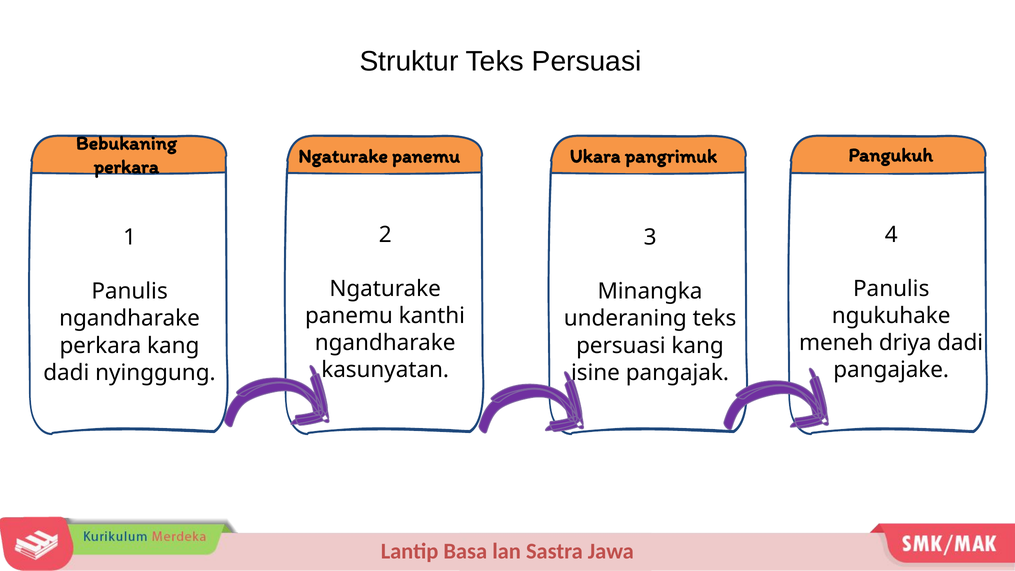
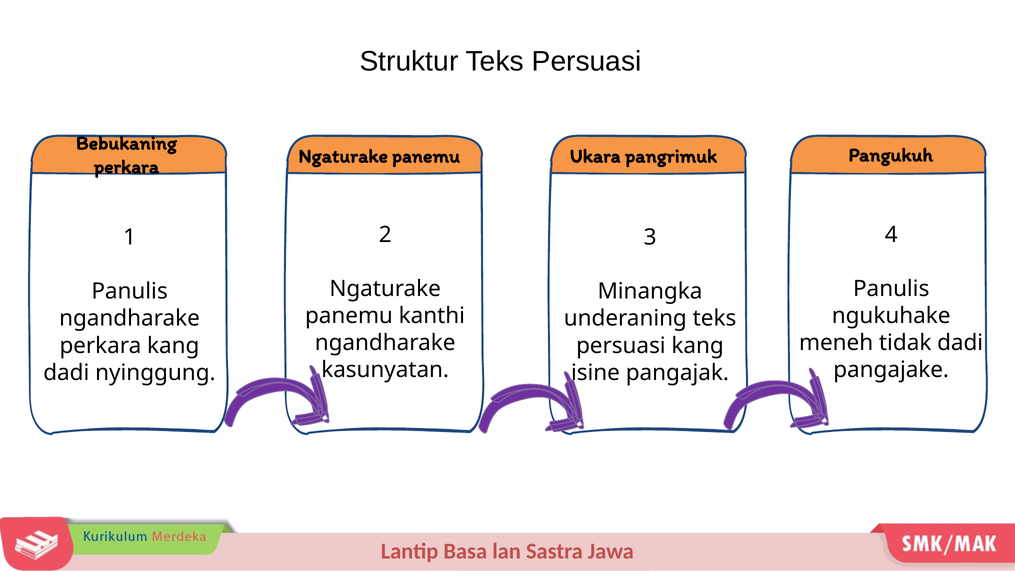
driya: driya -> tidak (905, 343)
